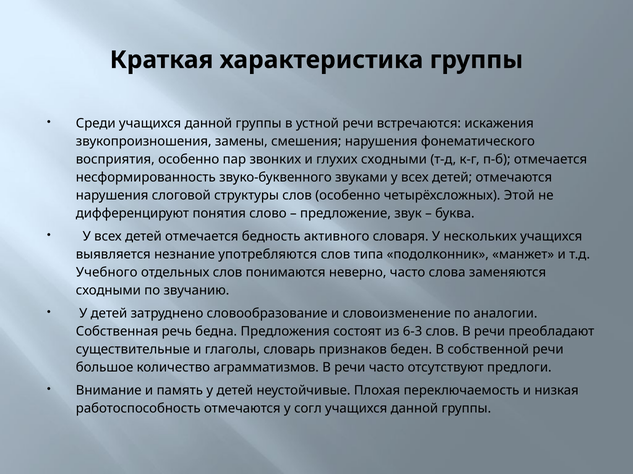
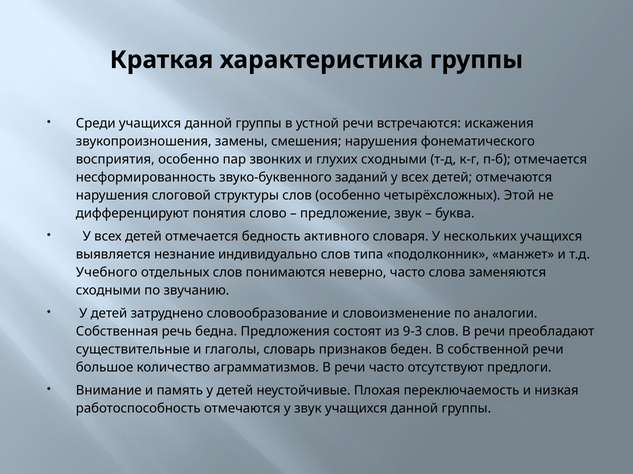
звуками: звуками -> заданий (361, 178)
употребляются: употребляются -> индивидуально (268, 255)
6-3: 6-3 -> 9-3 (413, 332)
у согл: согл -> звук (308, 409)
